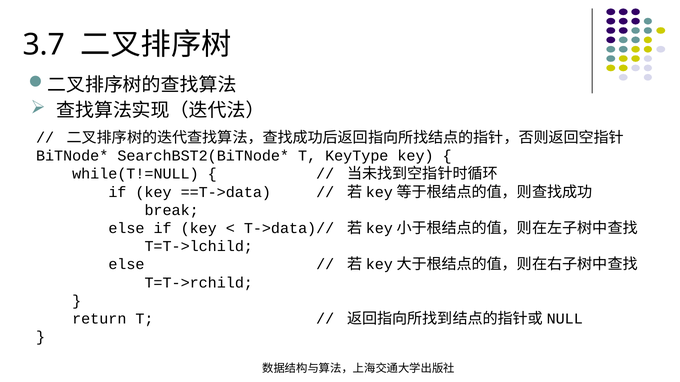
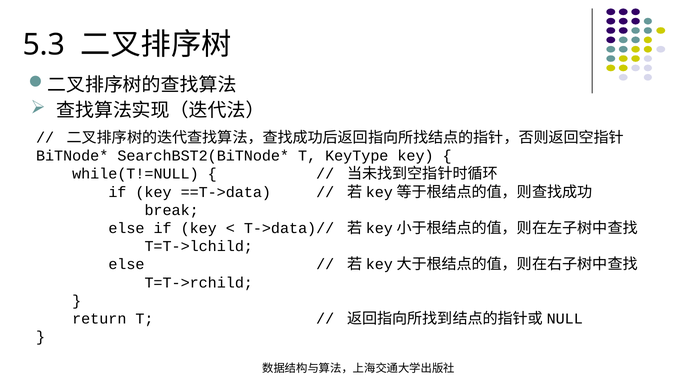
3.7: 3.7 -> 5.3 (44, 45)
